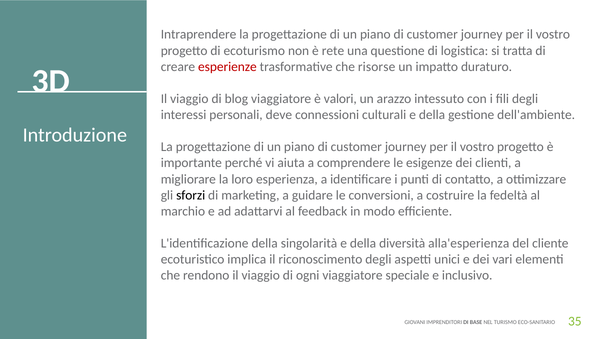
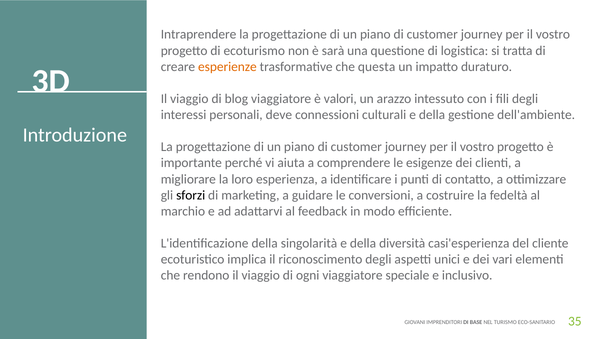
rete: rete -> sarà (333, 51)
esperienze colour: red -> orange (227, 67)
risorse: risorse -> questa (377, 67)
alla'esperienza: alla'esperienza -> casi'esperienza (469, 244)
